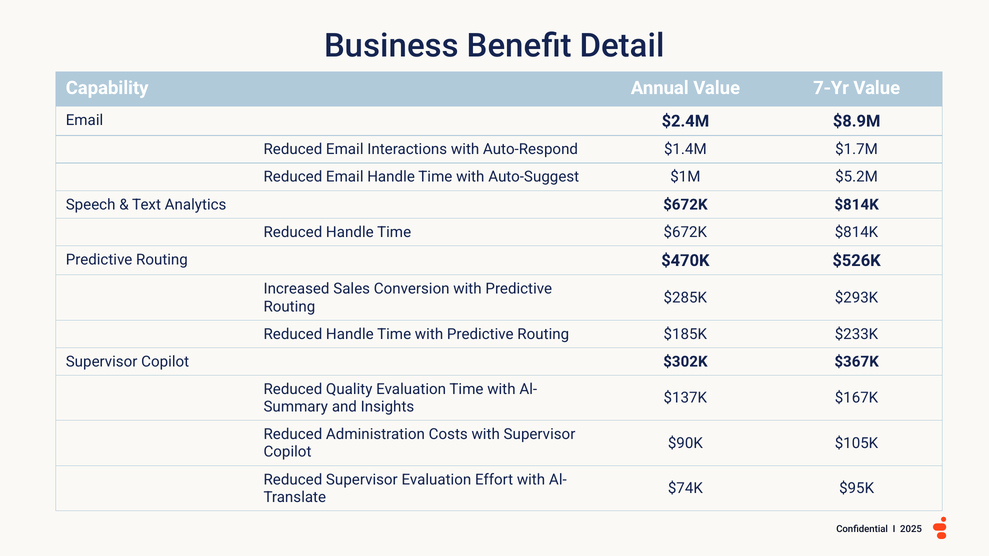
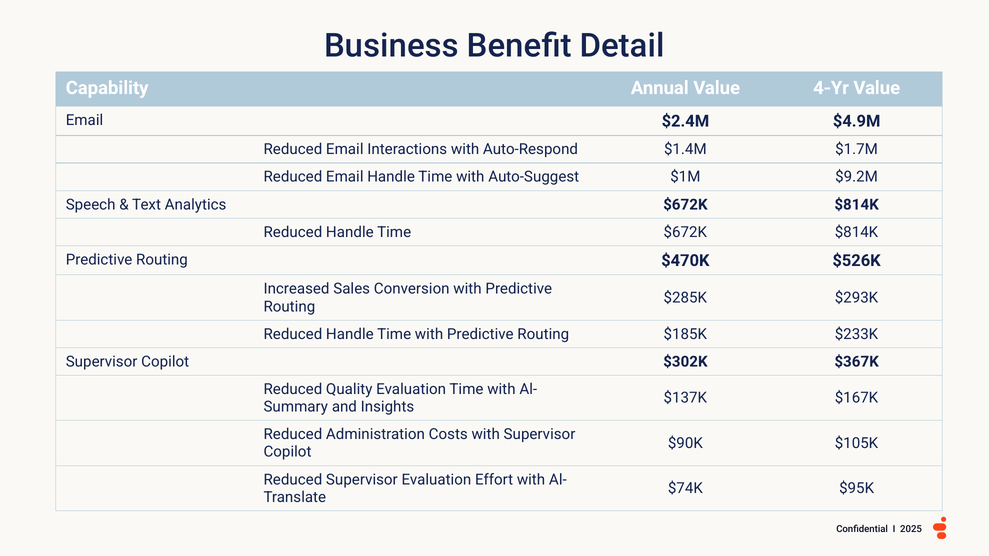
7-Yr: 7-Yr -> 4-Yr (831, 88)
$8.9M: $8.9M -> $4.9M (857, 121)
$5.2M: $5.2M -> $9.2M (857, 177)
